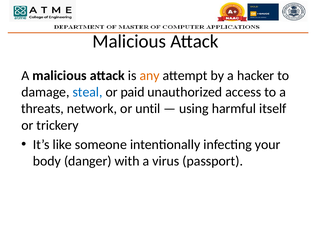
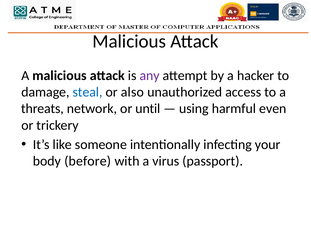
any colour: orange -> purple (150, 76)
paid: paid -> also (132, 92)
itself: itself -> even (273, 109)
danger: danger -> before (88, 161)
